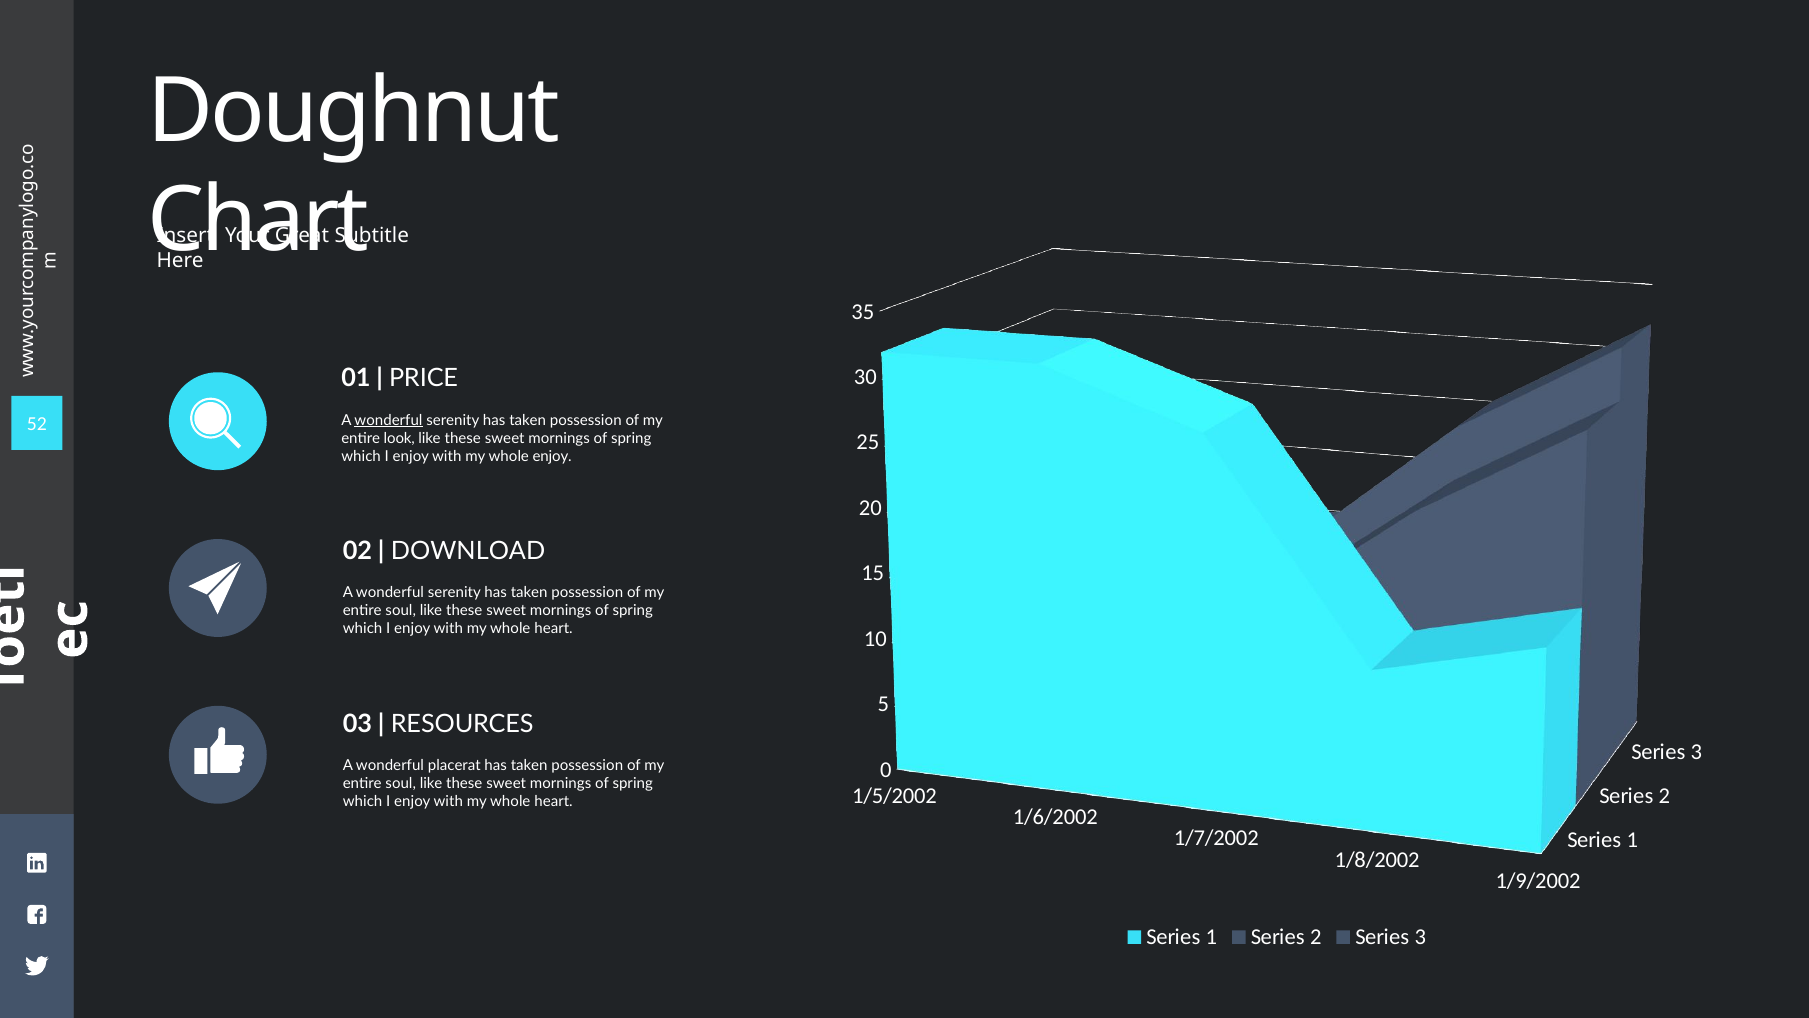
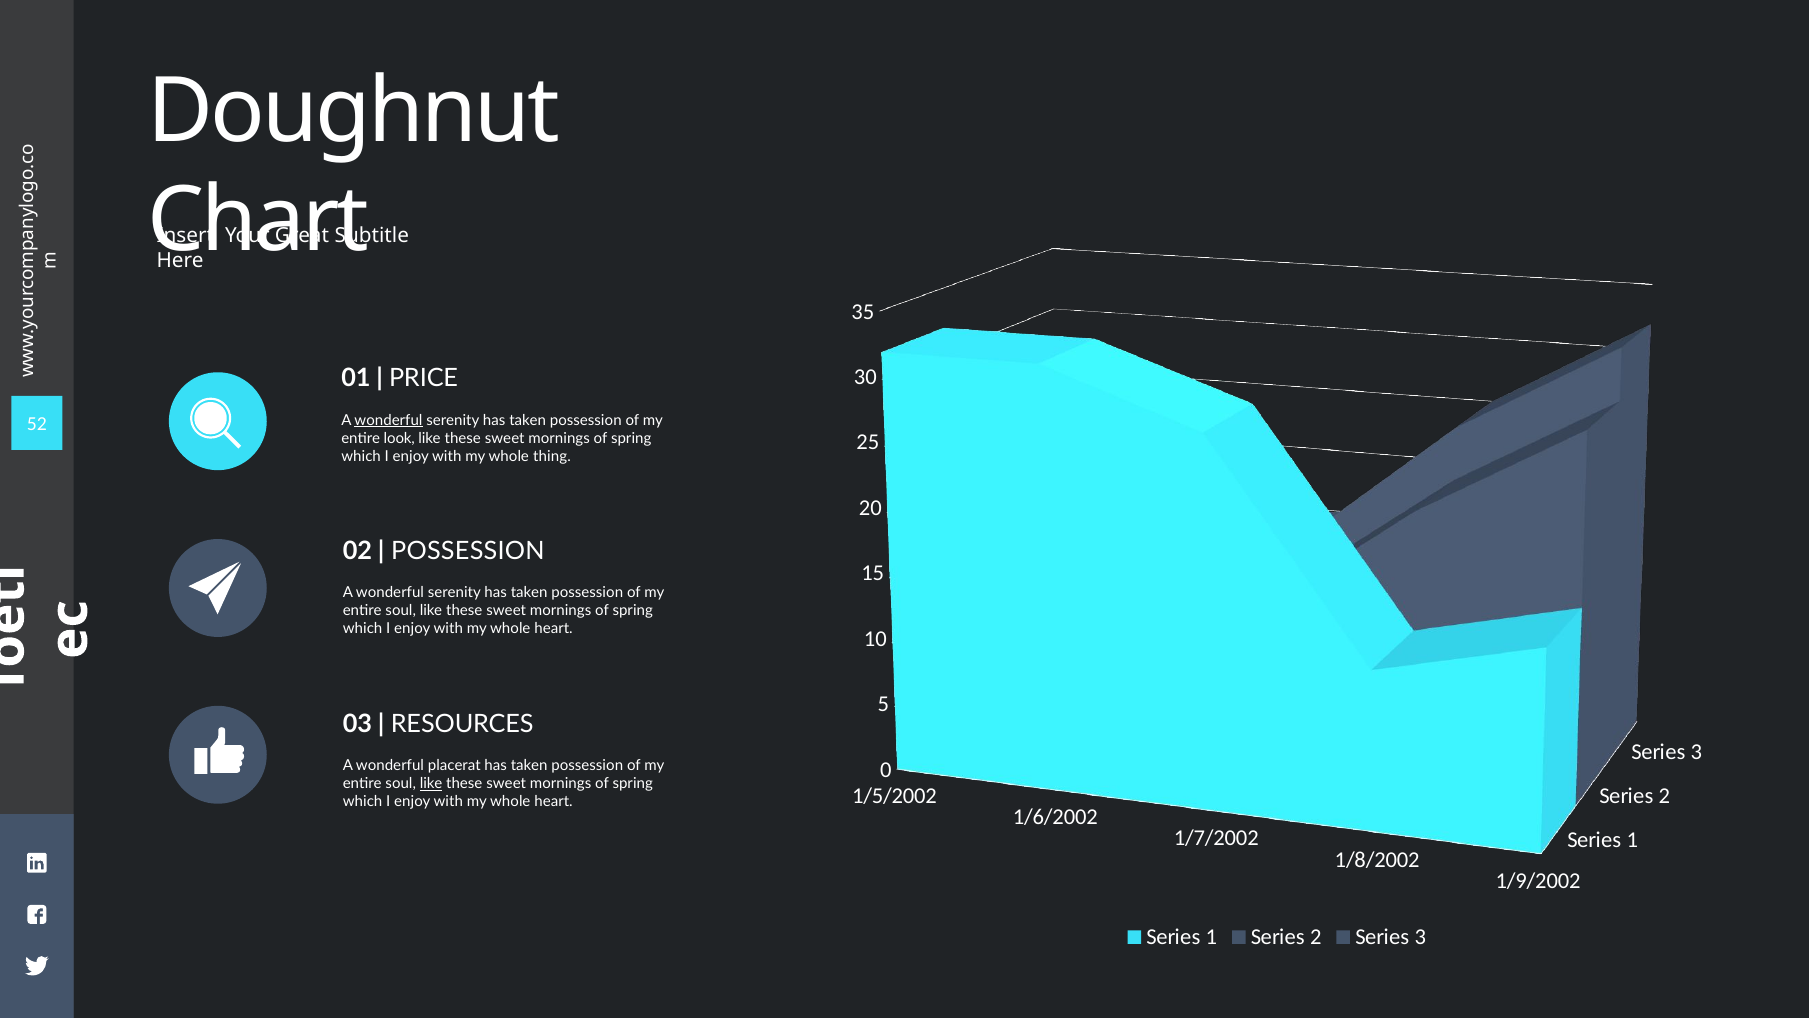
whole enjoy: enjoy -> thing (552, 456)
DOWNLOAD: DOWNLOAD -> POSSESSION (468, 551)
like underline: none -> present (431, 783)
